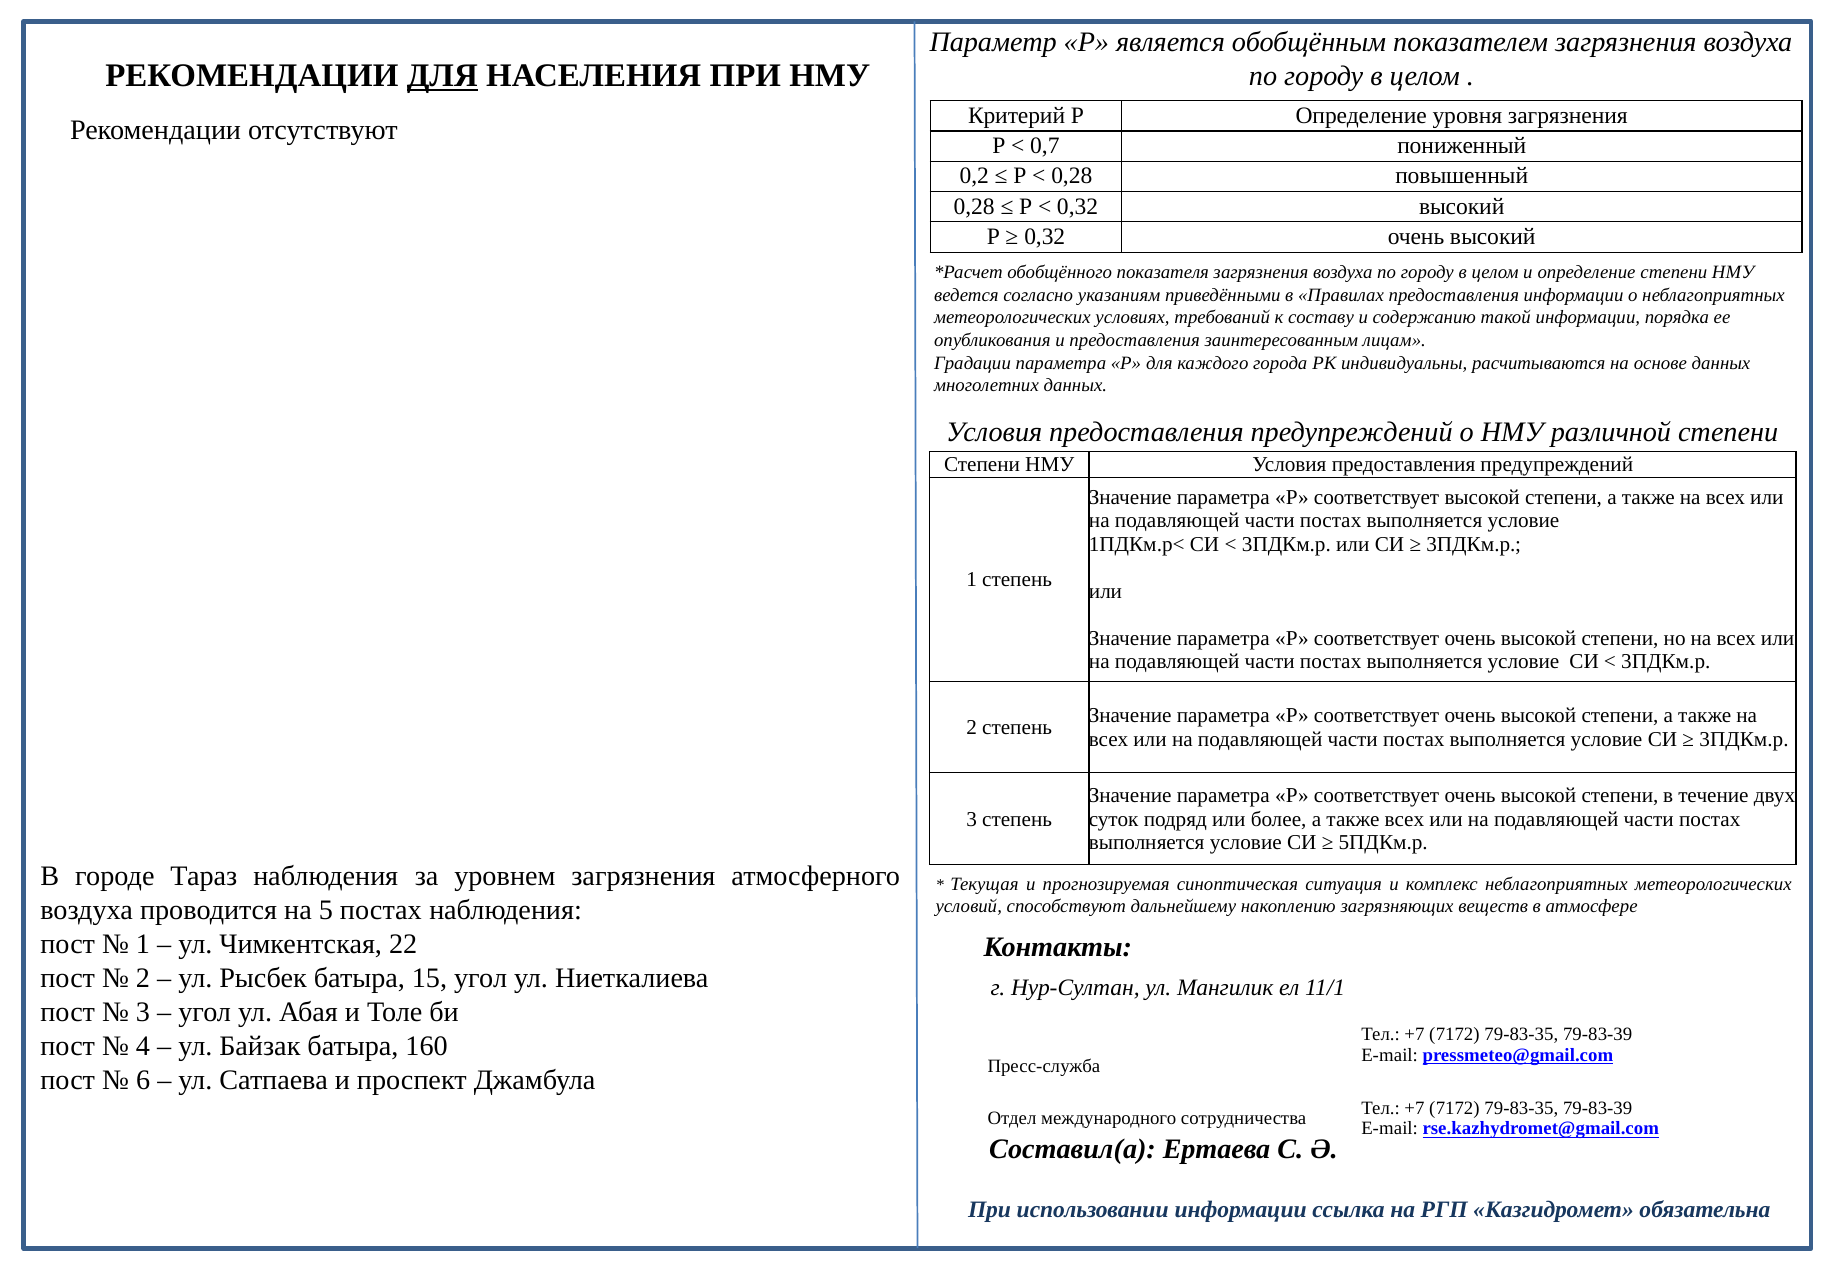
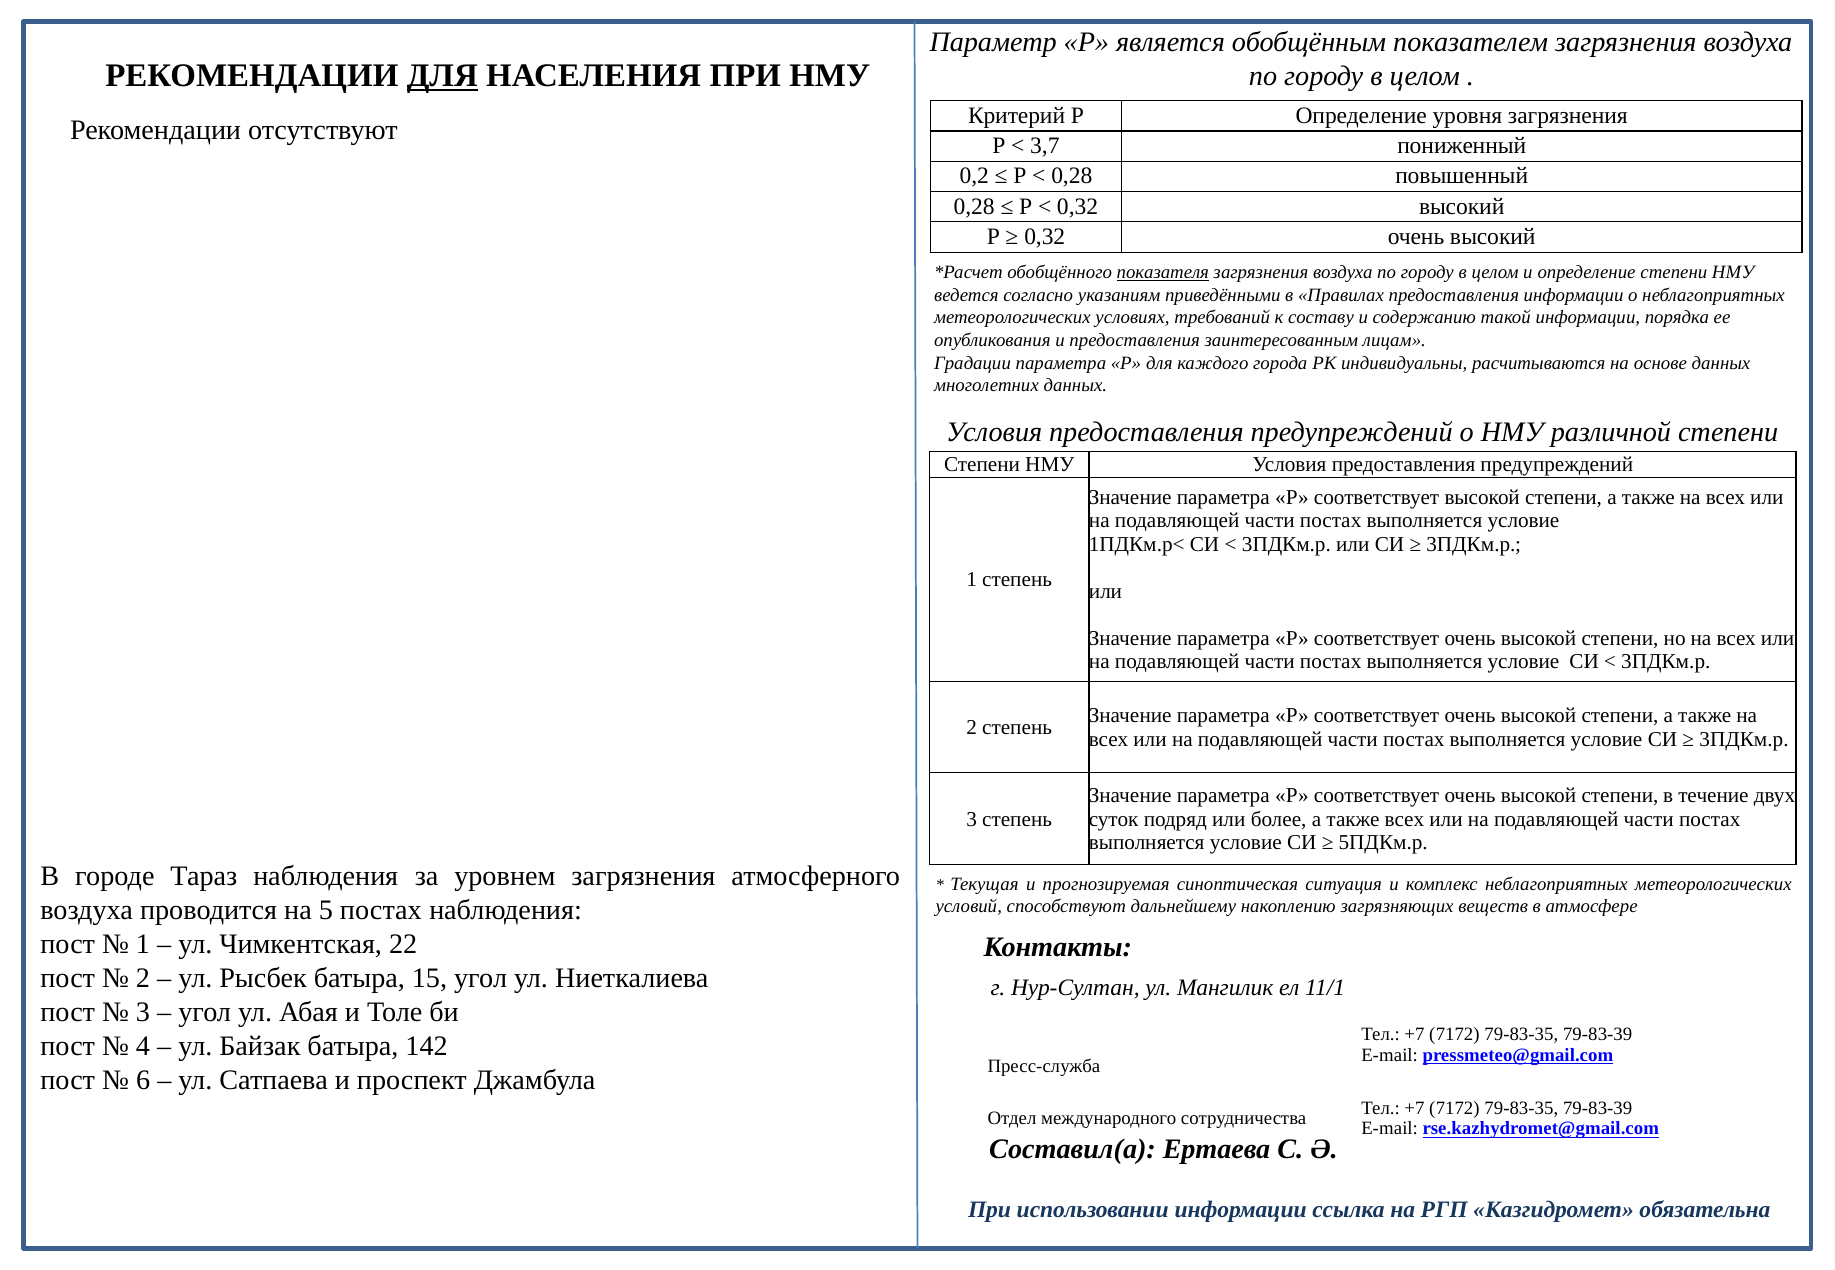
0,7: 0,7 -> 3,7 (1045, 146)
показателя underline: none -> present (1163, 273)
160: 160 -> 142 (427, 1046)
